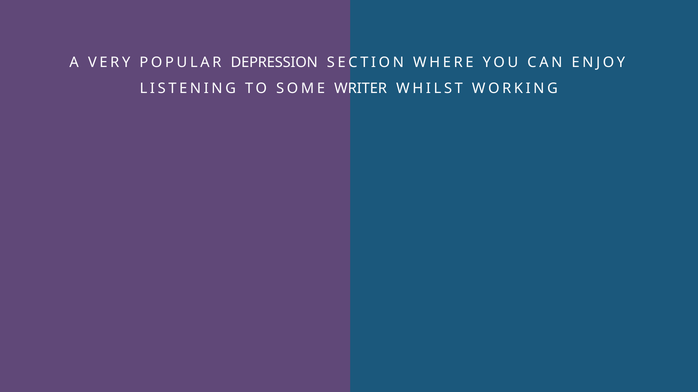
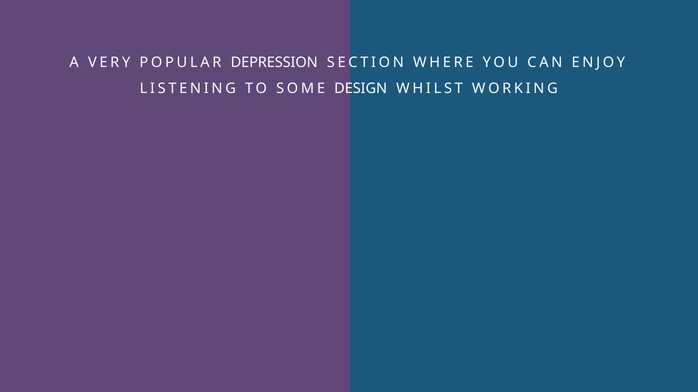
WRITER: WRITER -> DESIGN (361, 89)
